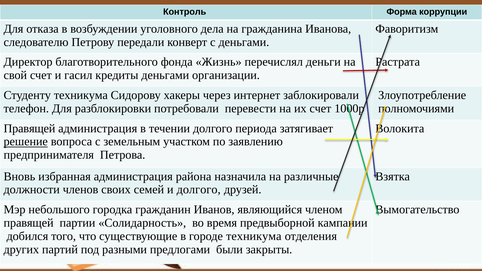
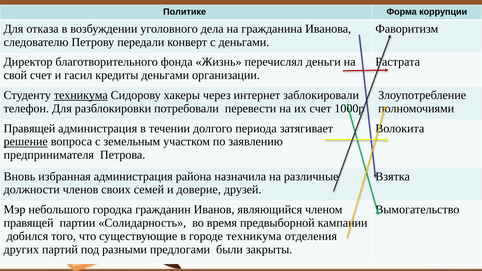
Контроль: Контроль -> Политике (185, 12)
техникума underline: none -> present (81, 95)
и долгого: долгого -> доверие (199, 190)
